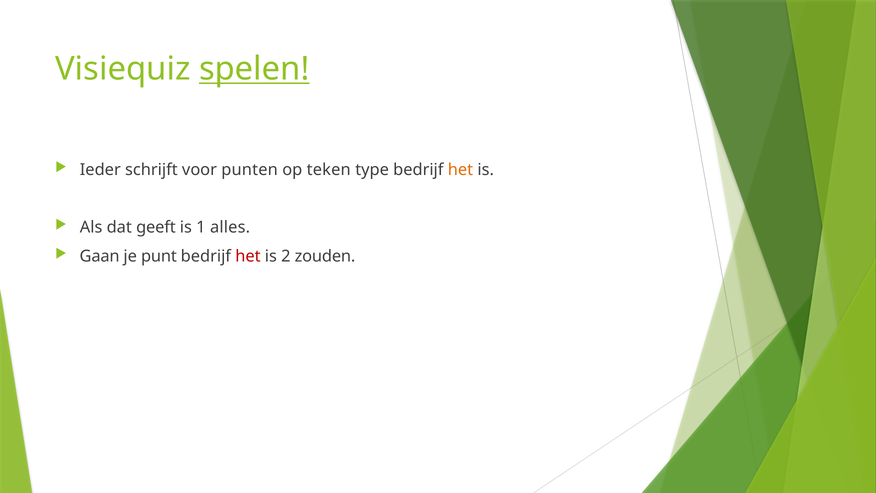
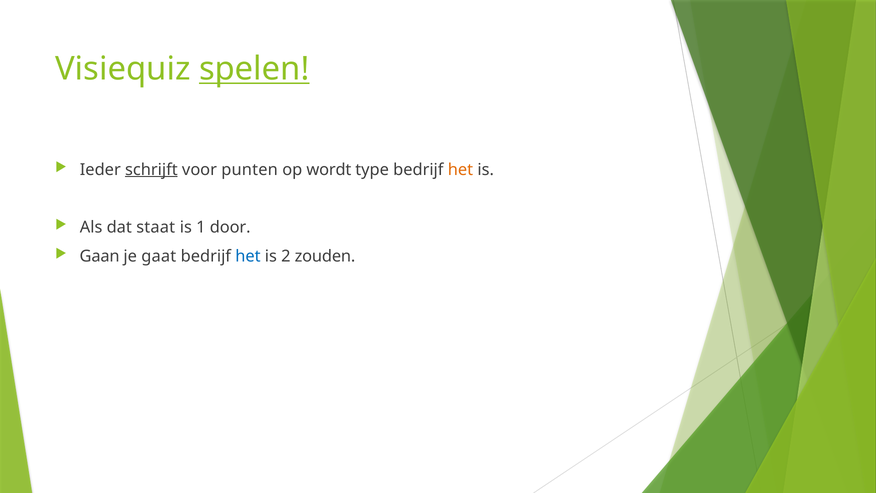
schrijft underline: none -> present (151, 170)
teken: teken -> wordt (329, 170)
geeft: geeft -> staat (156, 227)
alles: alles -> door (230, 227)
punt: punt -> gaat (159, 256)
het colour: red -> blue (248, 256)
